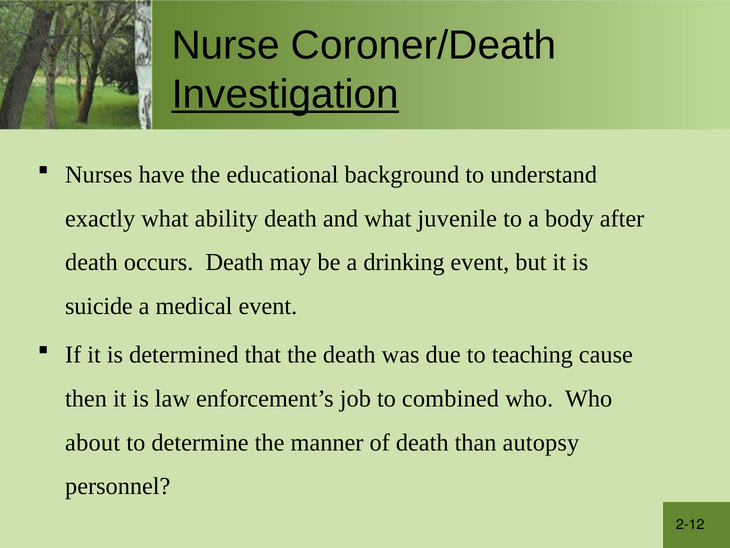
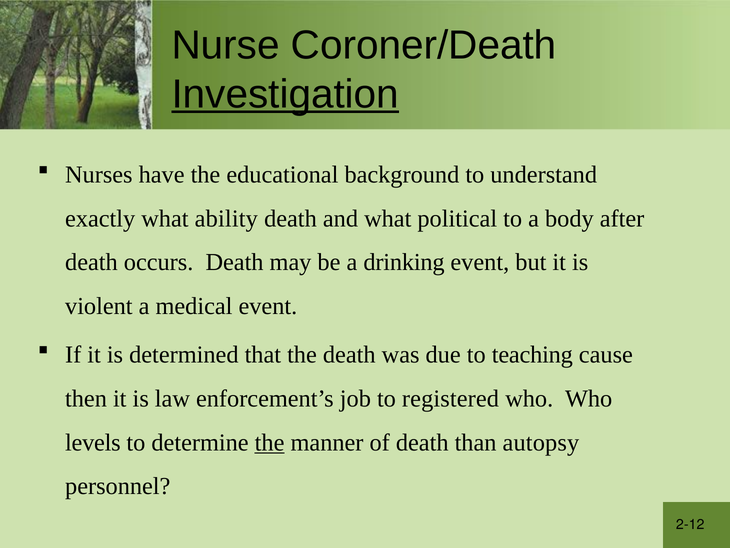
juvenile: juvenile -> political (457, 218)
suicide: suicide -> violent (99, 306)
combined: combined -> registered (451, 398)
about: about -> levels (93, 442)
the underline: none -> present (270, 442)
